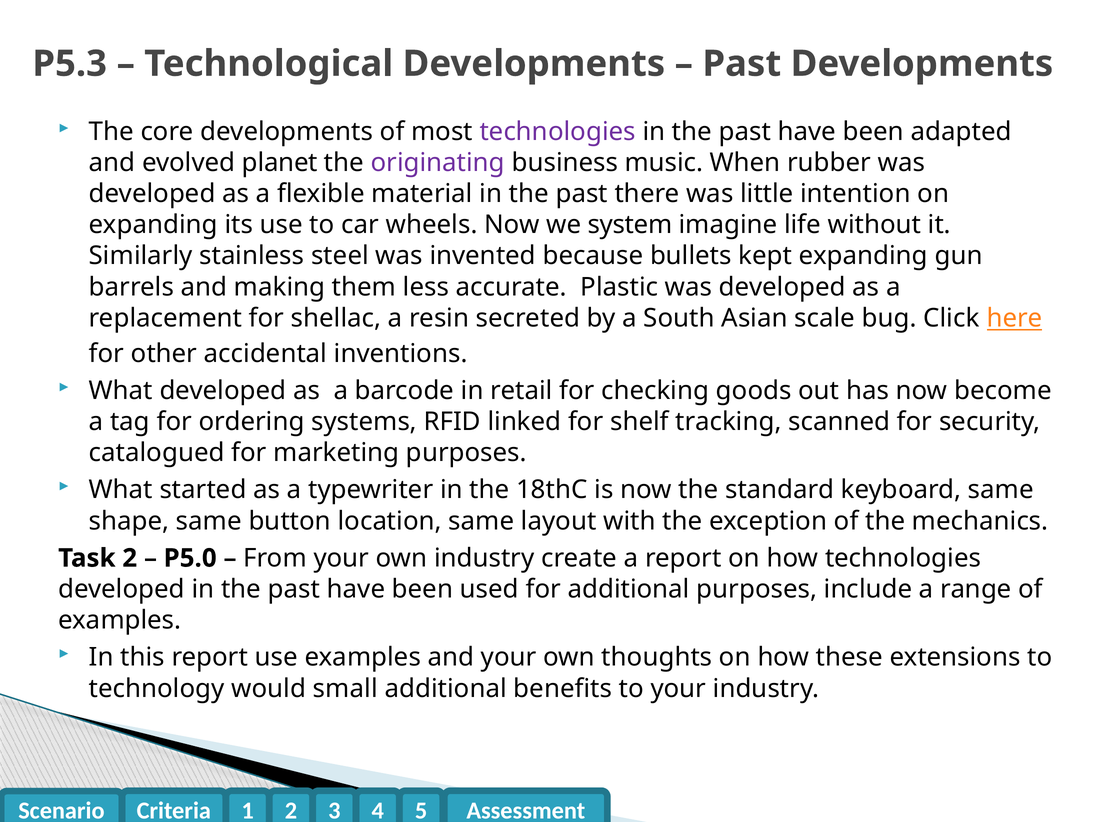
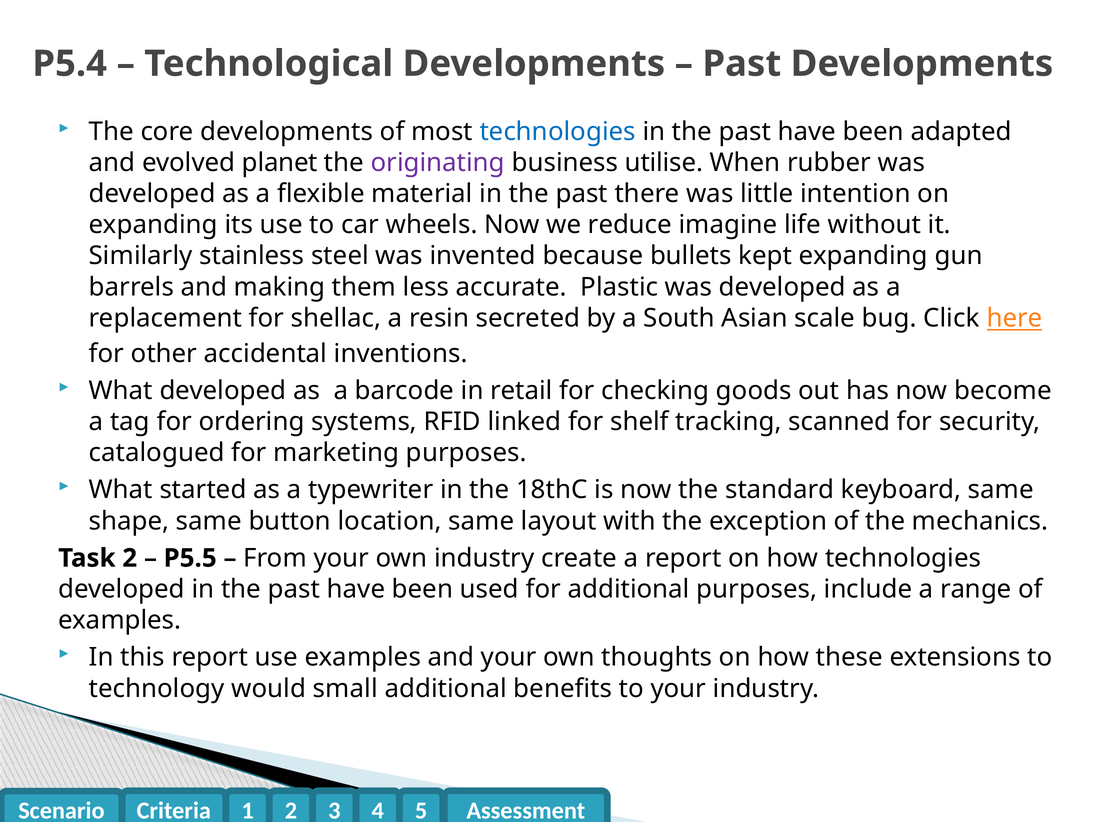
P5.3: P5.3 -> P5.4 (70, 64)
technologies colour: purple -> blue (558, 132)
music: music -> utilise (664, 163)
system: system -> reduce (630, 225)
P5.0: P5.0 -> P5.5 (190, 558)
